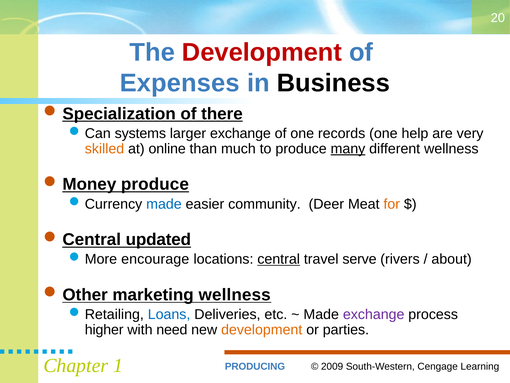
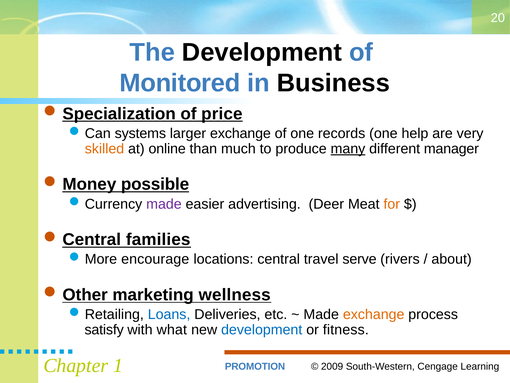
Development colour: red -> black (262, 52)
Expenses: Expenses -> Monitored (180, 83)
there: there -> price (222, 114)
different wellness: wellness -> manager (451, 149)
produce: produce -> possible (155, 184)
made colour: blue -> purple (164, 204)
community: community -> advertising (264, 204)
updated: updated -> families (158, 239)
central underline: present -> none (279, 259)
exchange colour: purple -> orange (374, 314)
higher: higher -> satisfy (104, 329)
need: need -> what (172, 329)
development colour: orange -> blue (262, 329)
parties: parties -> fitness (346, 329)
PRODUCING: PRODUCING -> PROMOTION (255, 366)
